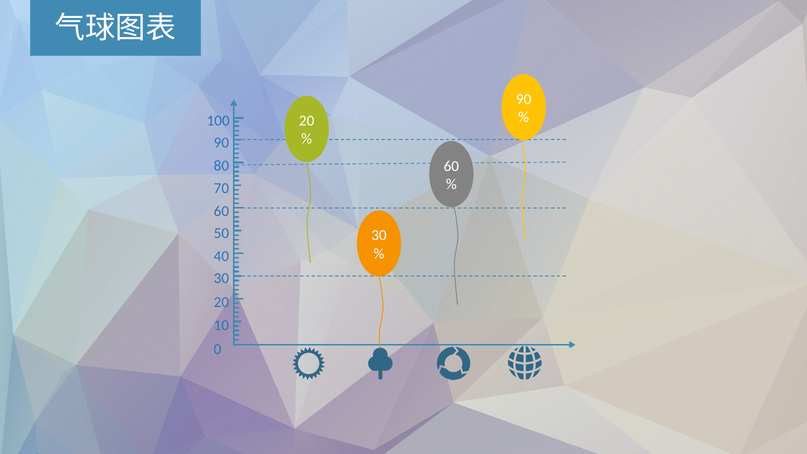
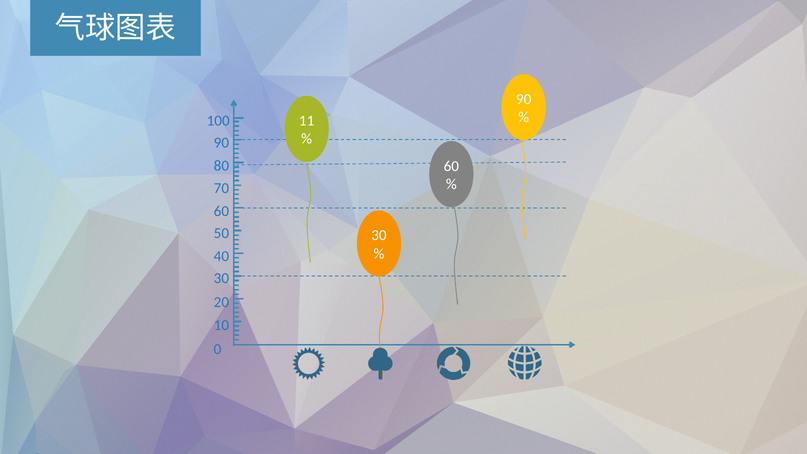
100 20: 20 -> 11 (307, 121)
